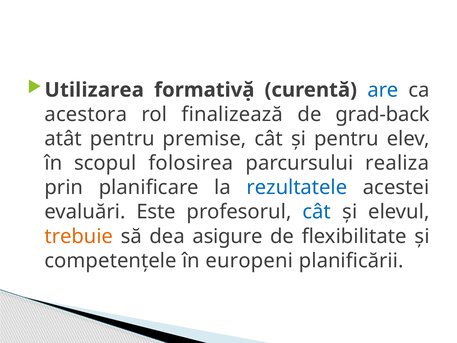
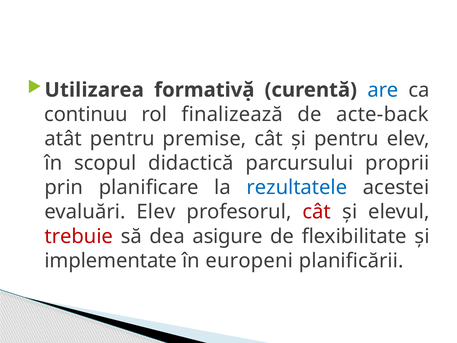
acestora: acestora -> continuu (86, 114)
grad-back: grad-back -> acte-back (382, 114)
folosirea: folosirea -> didactică (191, 163)
realiza: realiza -> proprii (397, 163)
evaluări Este: Este -> Elev (156, 212)
cât colour: blue -> red (317, 212)
trebuie colour: orange -> red (79, 236)
competențele: competențele -> implementate (111, 261)
